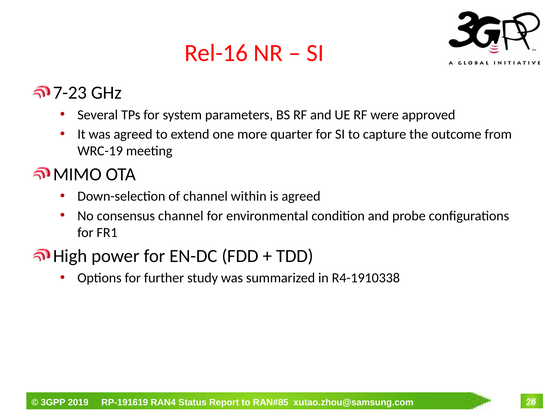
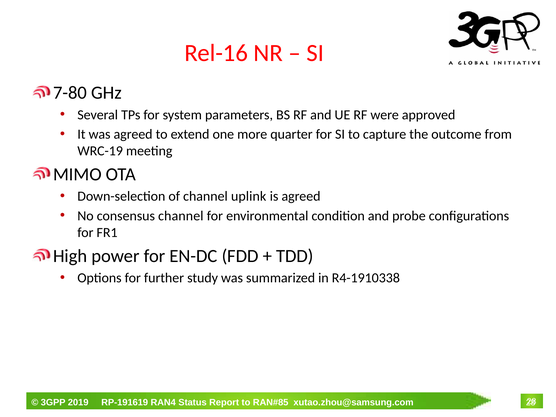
7-23: 7-23 -> 7-80 (70, 93)
within: within -> uplink (249, 196)
